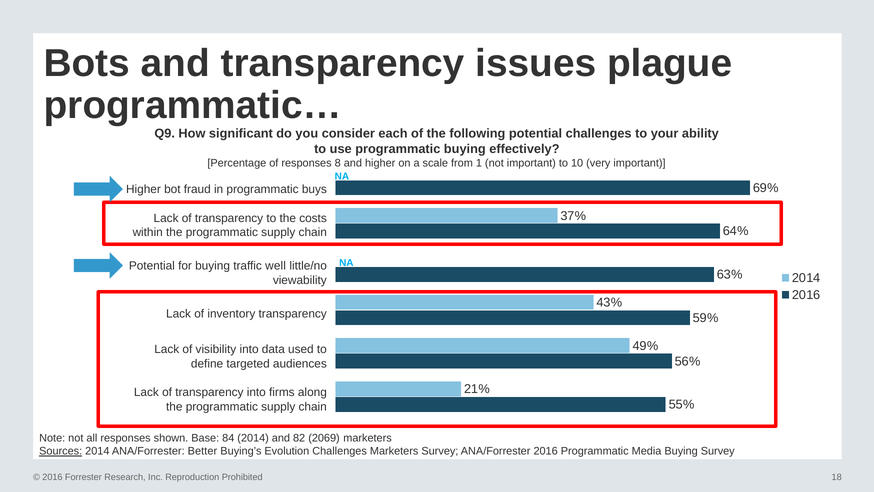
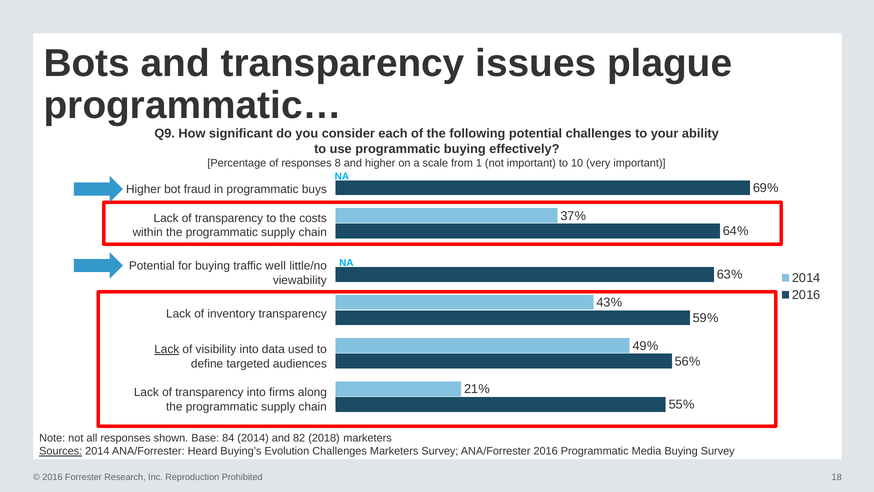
Lack underline: none -> present (167, 349)
2069: 2069 -> 2018 (324, 438)
Better: Better -> Heard (202, 451)
